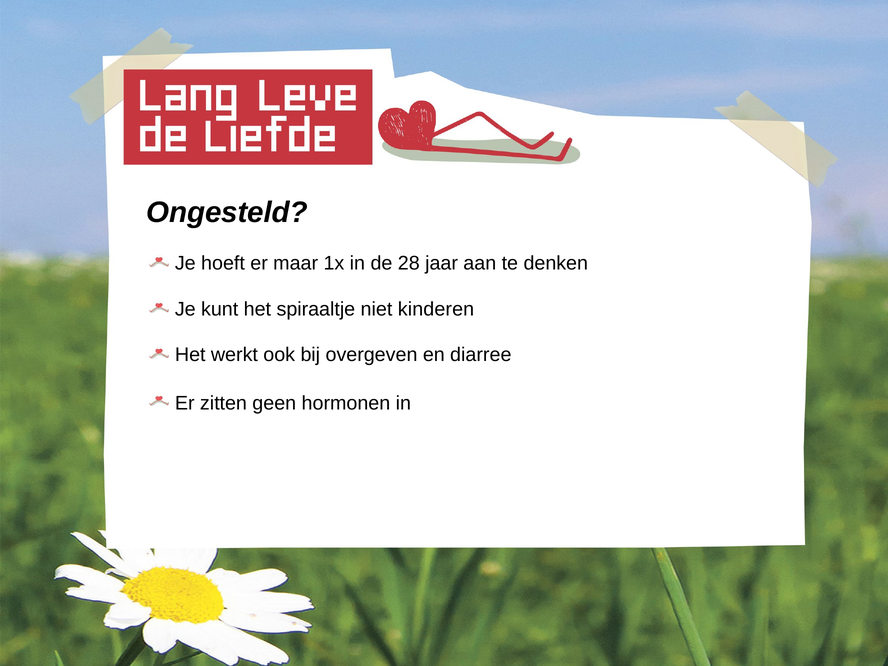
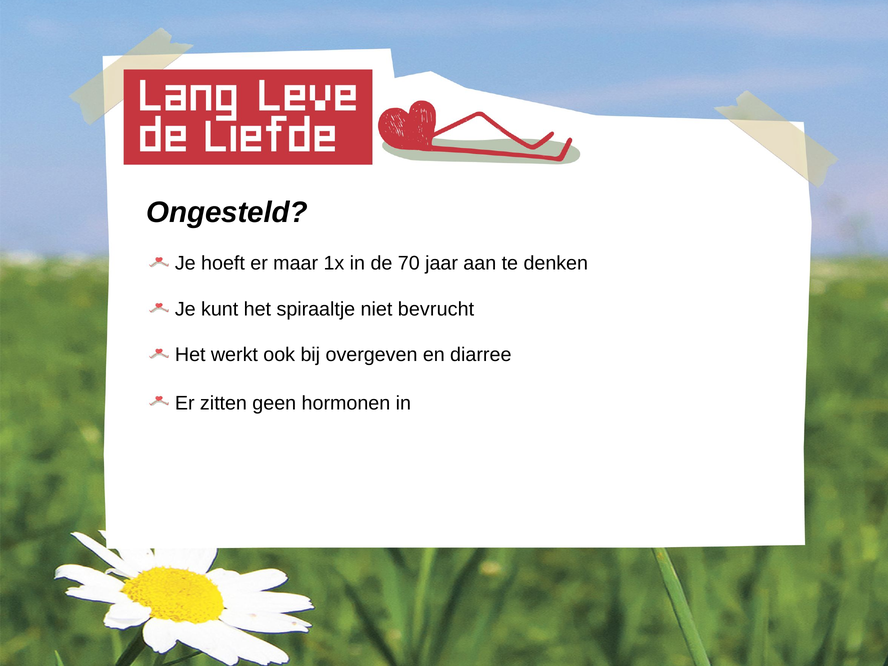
28: 28 -> 70 (409, 263)
kinderen: kinderen -> bevrucht (436, 309)
